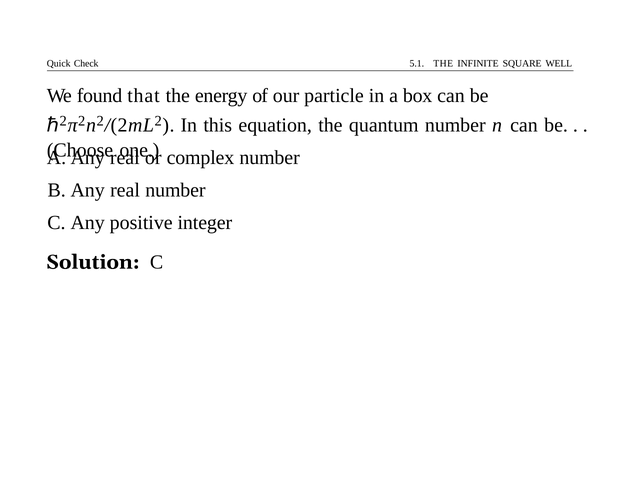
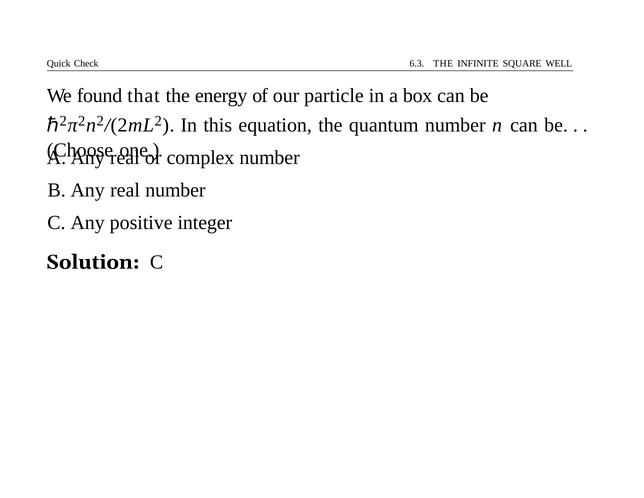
5.1: 5.1 -> 6.3 (417, 64)
